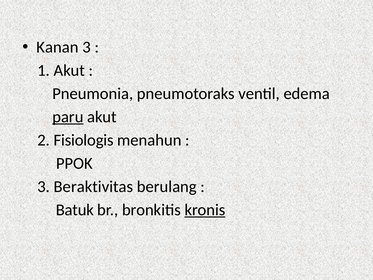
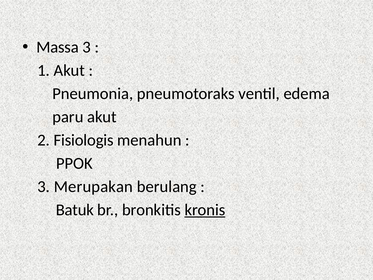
Kanan: Kanan -> Massa (58, 47)
paru underline: present -> none (68, 117)
Beraktivitas: Beraktivitas -> Merupakan (93, 186)
